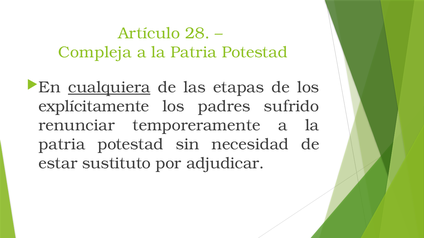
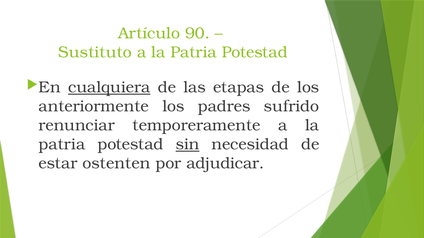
28: 28 -> 90 (197, 33)
Compleja: Compleja -> Sustituto (95, 53)
explícitamente: explícitamente -> anteriormente (94, 106)
sin underline: none -> present (187, 145)
sustituto: sustituto -> ostenten (116, 164)
